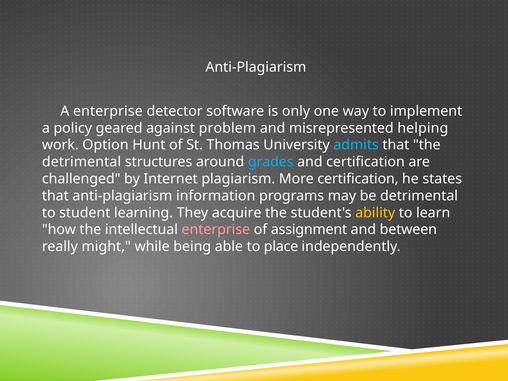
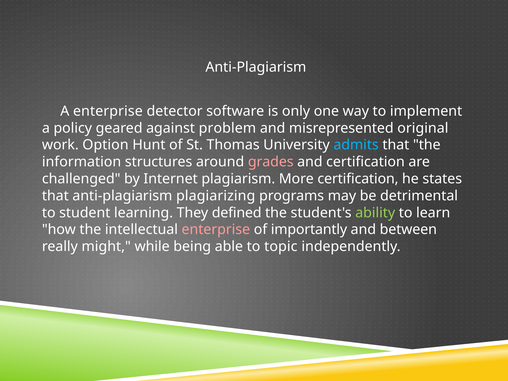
helping: helping -> original (423, 128)
detrimental: detrimental -> information (82, 162)
grades colour: light blue -> pink (271, 162)
information: information -> plagiarizing (216, 196)
acquire: acquire -> defined (237, 213)
ability colour: yellow -> light green (375, 213)
assignment: assignment -> importantly (309, 230)
place: place -> topic (281, 247)
